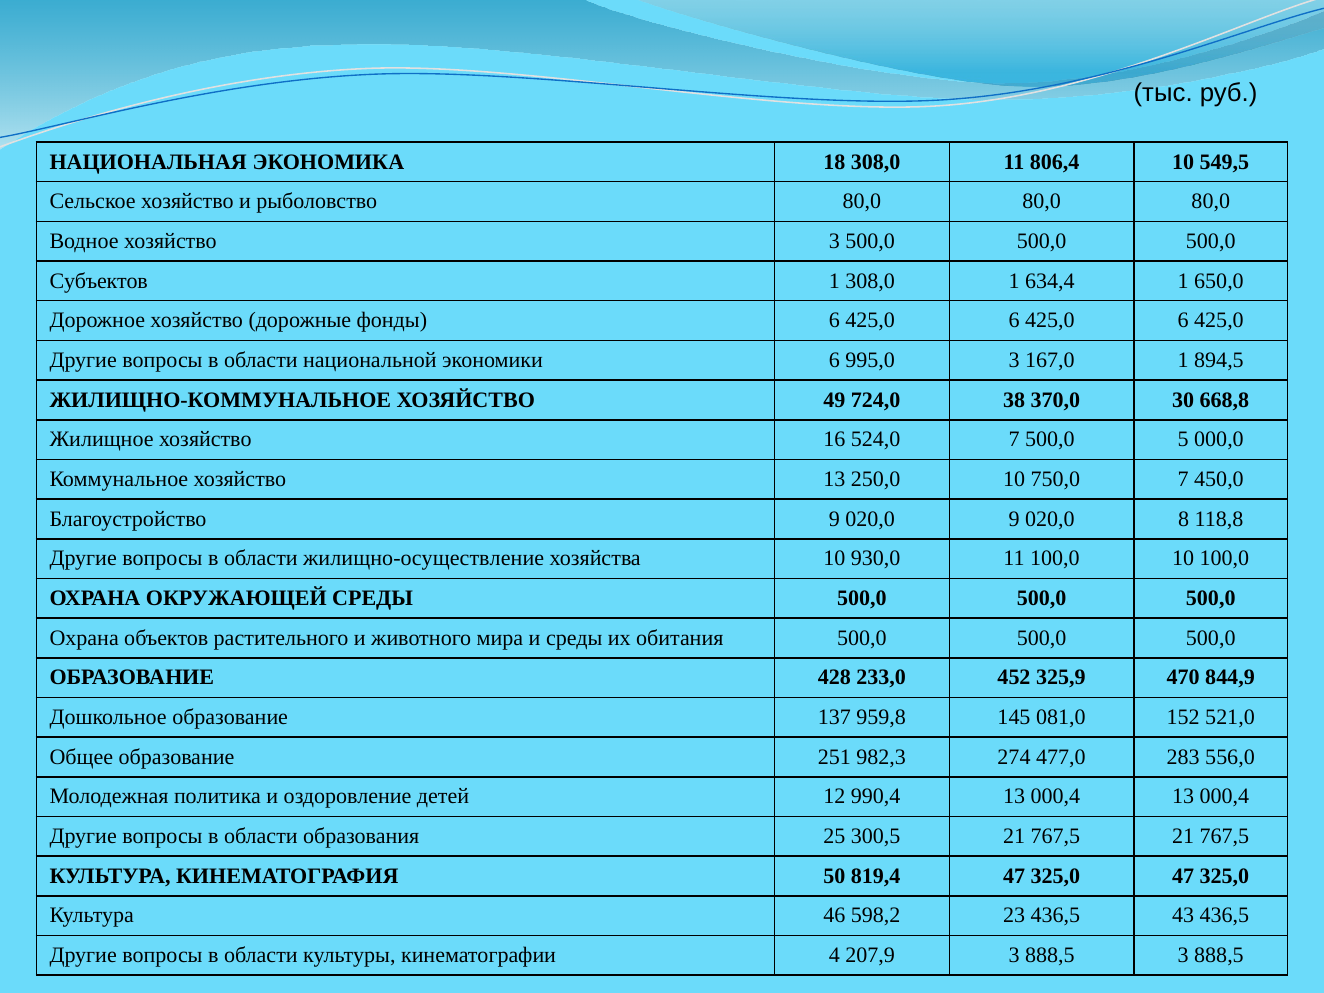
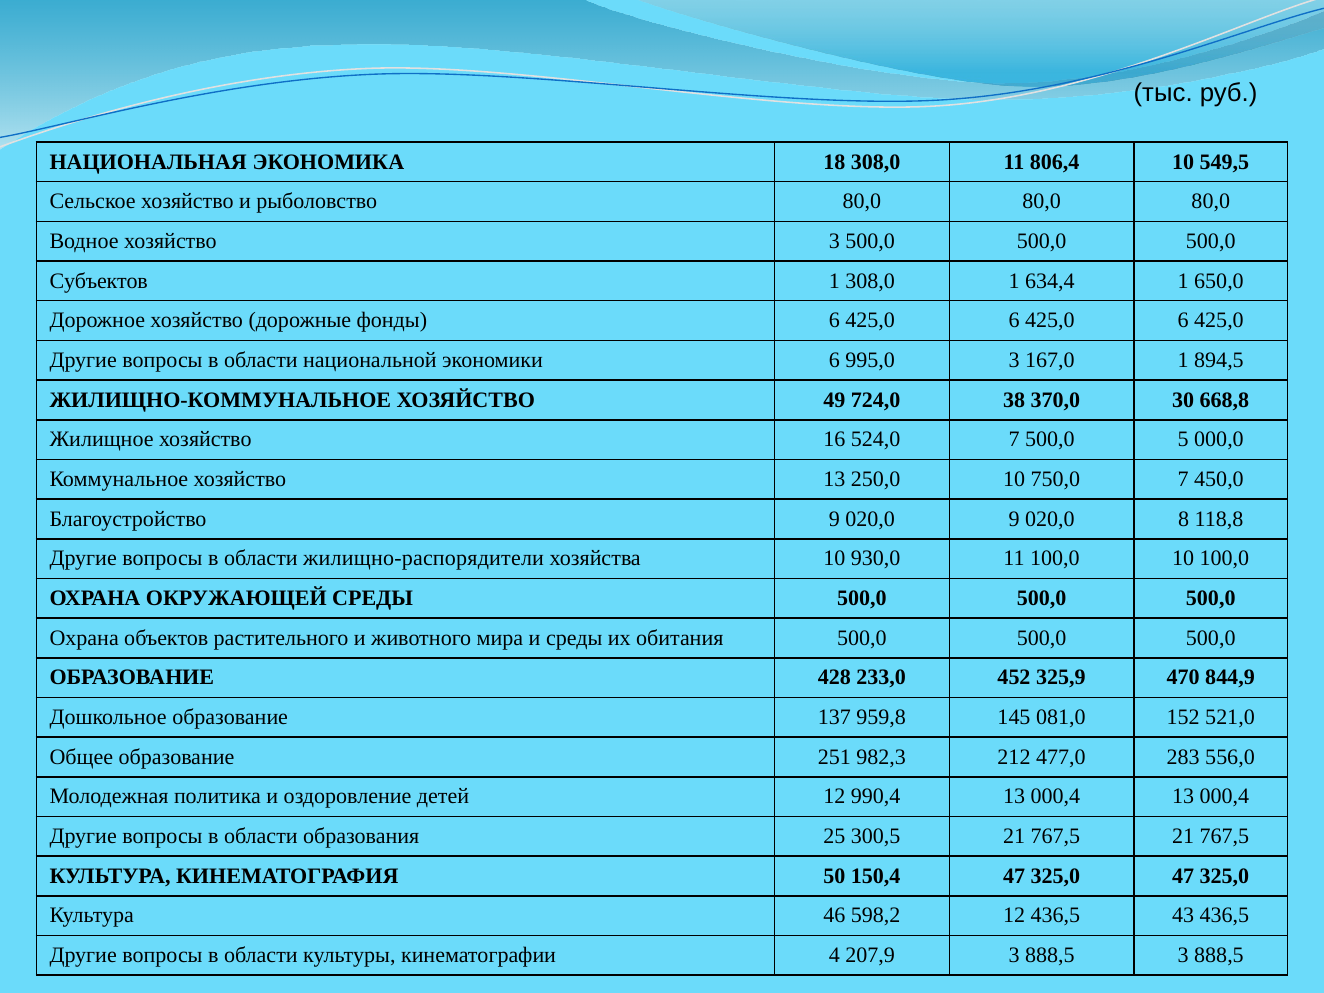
жилищно-осуществление: жилищно-осуществление -> жилищно-распорядители (424, 559)
274: 274 -> 212 (1014, 757)
819,4: 819,4 -> 150,4 (876, 876)
598,2 23: 23 -> 12 (1014, 916)
